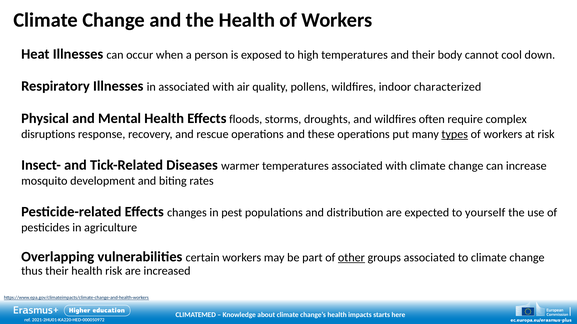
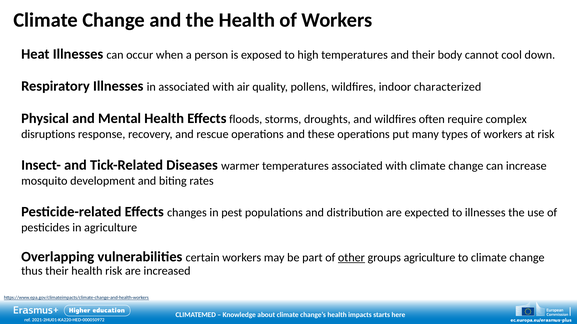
types underline: present -> none (455, 134)
to yourself: yourself -> illnesses (485, 213)
groups associated: associated -> agriculture (429, 258)
